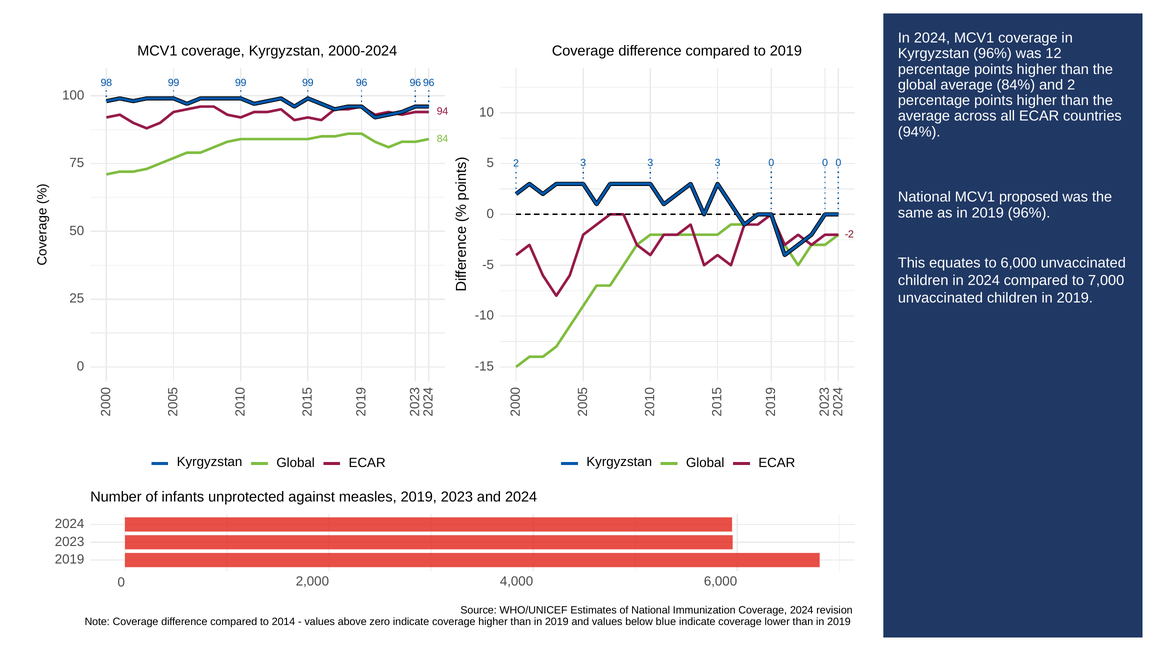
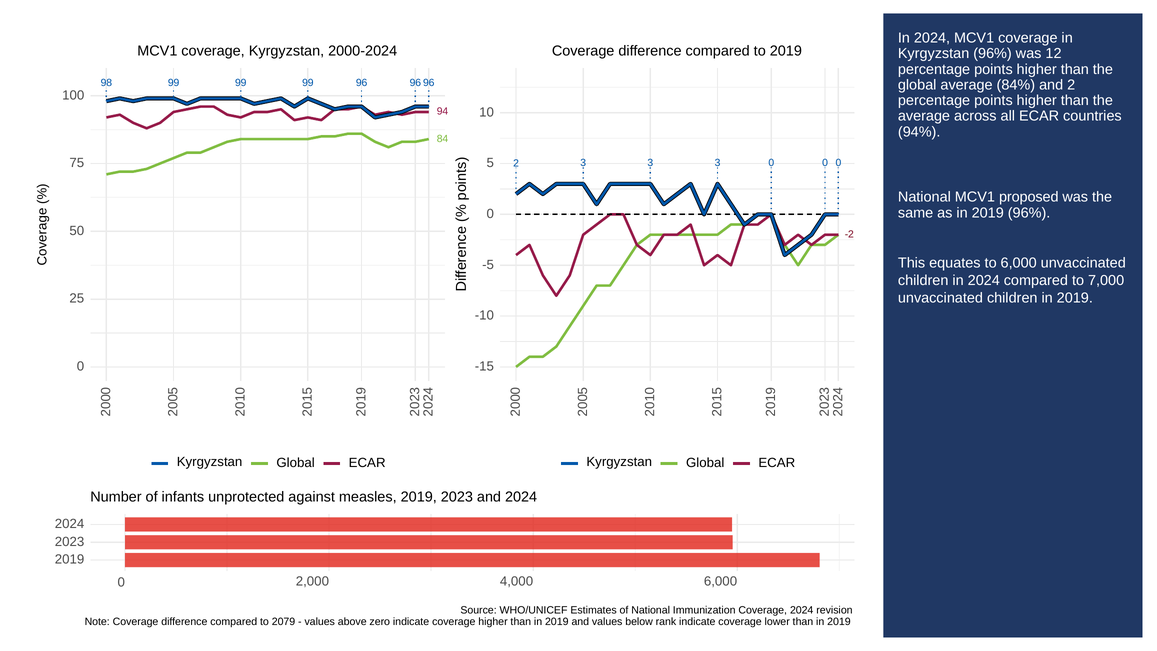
2014: 2014 -> 2079 (283, 621)
blue: blue -> rank (666, 621)
